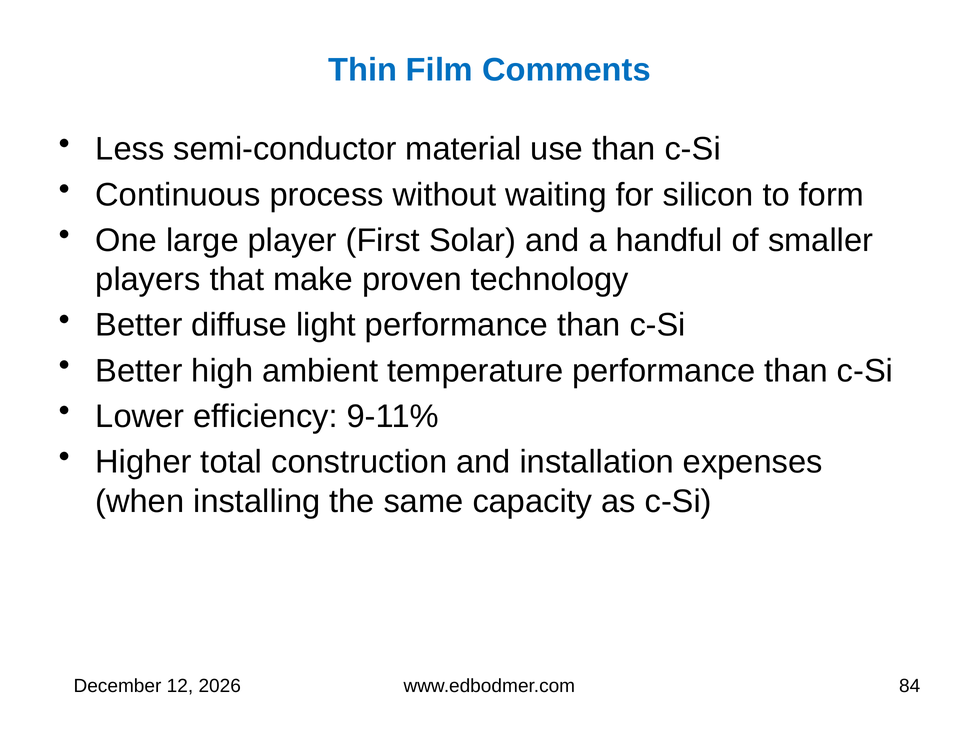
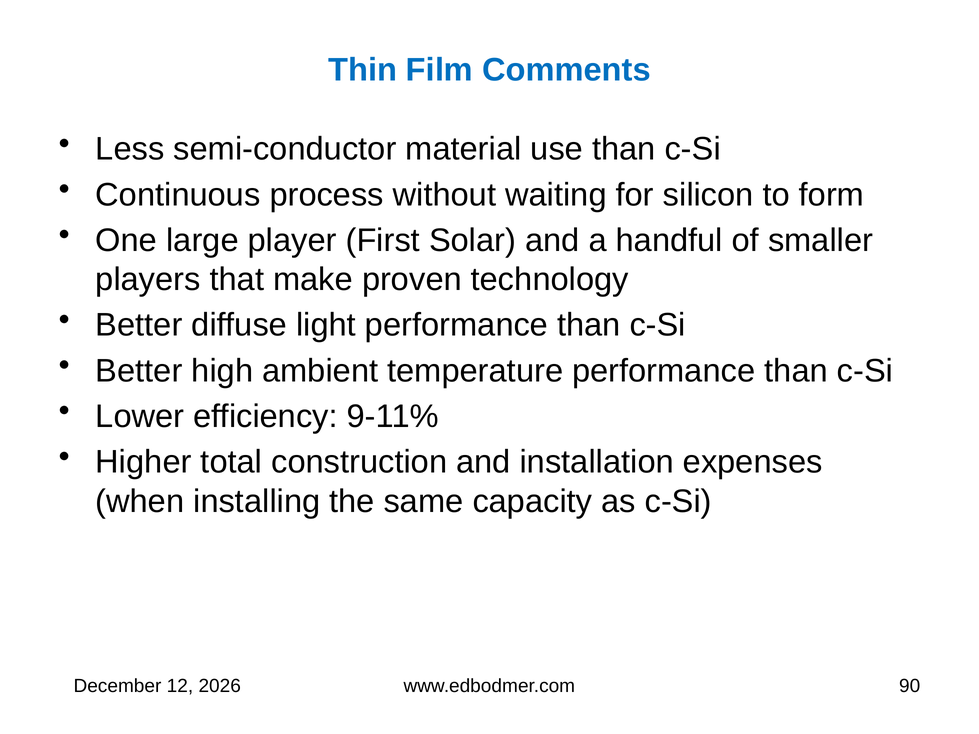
84: 84 -> 90 (910, 686)
